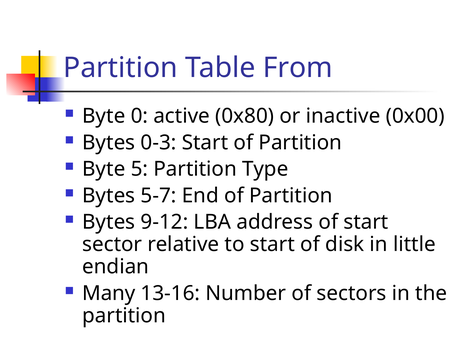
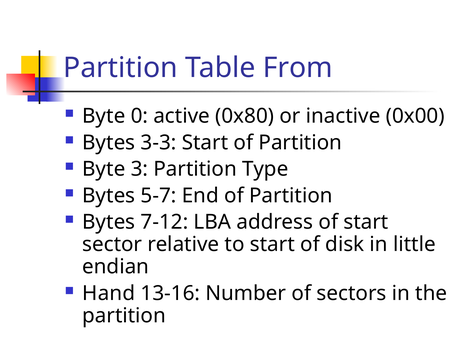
0-3: 0-3 -> 3-3 (158, 142)
5: 5 -> 3 (139, 169)
9-12: 9-12 -> 7-12 (164, 222)
Many: Many -> Hand (109, 293)
